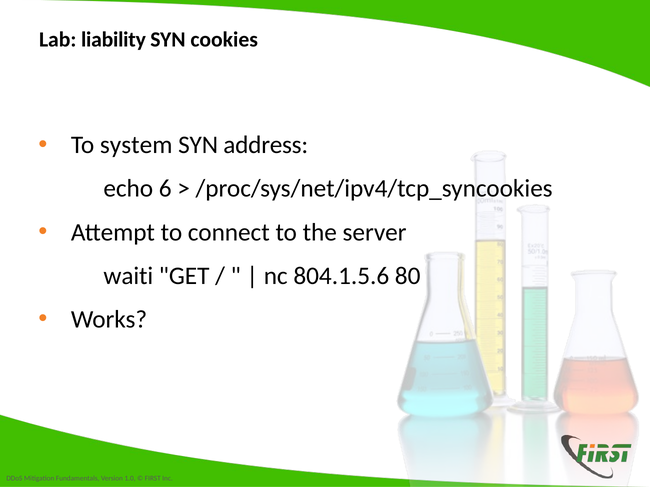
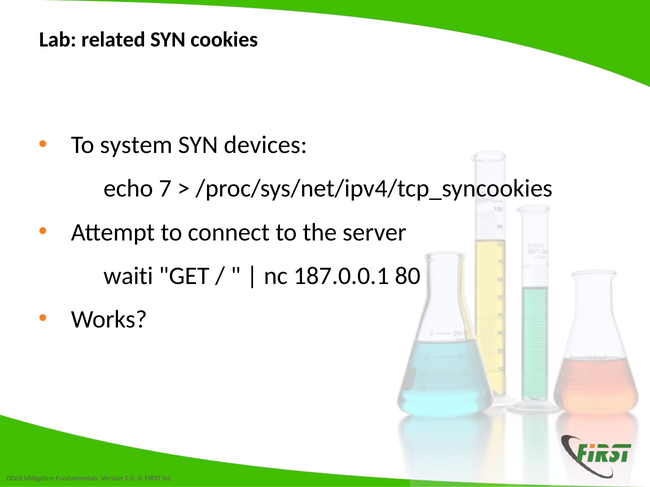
liability: liability -> related (113, 40)
address: address -> devices (266, 145)
6: 6 -> 7 (165, 189)
804.1.5.6: 804.1.5.6 -> 187.0.0.1 (341, 276)
